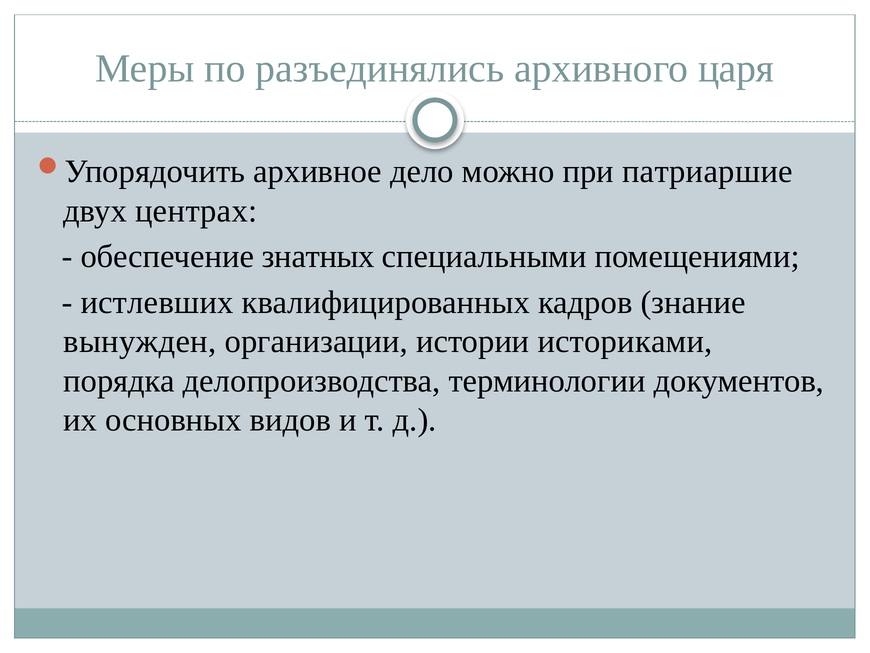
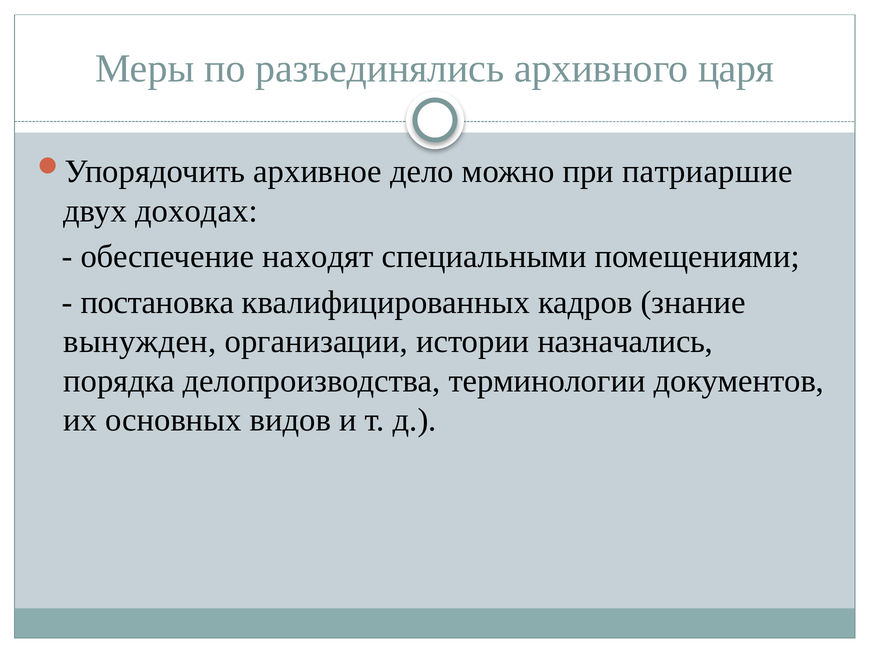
центрах: центрах -> доходах (196, 211)
знатных: знатных -> находят (318, 256)
истлевших: истлевших -> постановка (157, 302)
историками: историками -> назначались (625, 341)
